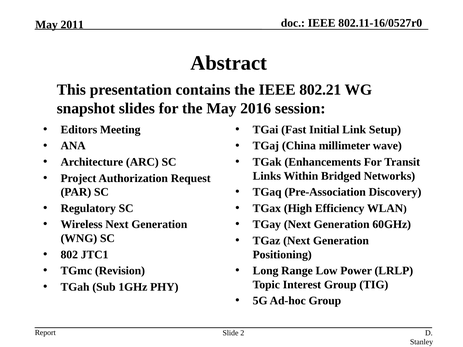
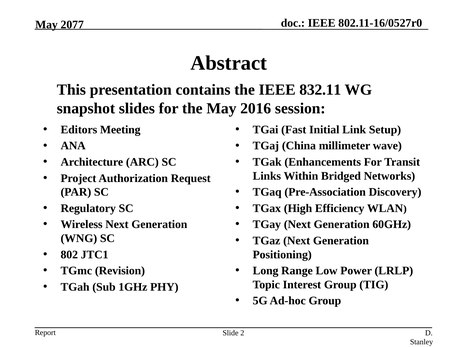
2011: 2011 -> 2077 (72, 25)
802.21: 802.21 -> 832.11 (320, 90)
